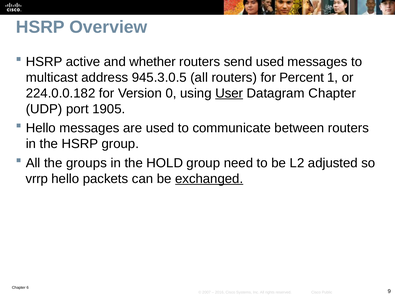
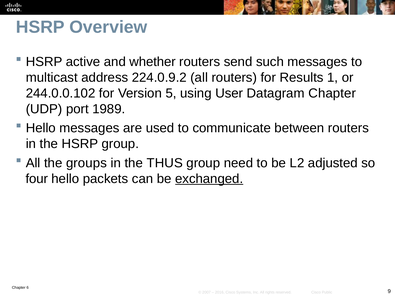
send used: used -> such (270, 62)
945.3.0.5: 945.3.0.5 -> 224.0.9.2 (159, 78)
Percent: Percent -> Results (302, 78)
224.0.0.182: 224.0.0.182 -> 244.0.0.102 (61, 93)
0: 0 -> 5 (171, 93)
User underline: present -> none (229, 93)
1905: 1905 -> 1989 (109, 109)
HOLD: HOLD -> THUS (165, 163)
vrrp: vrrp -> four (37, 179)
